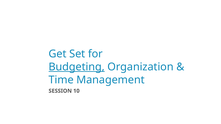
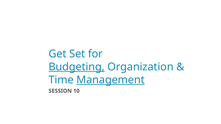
Management underline: none -> present (111, 80)
